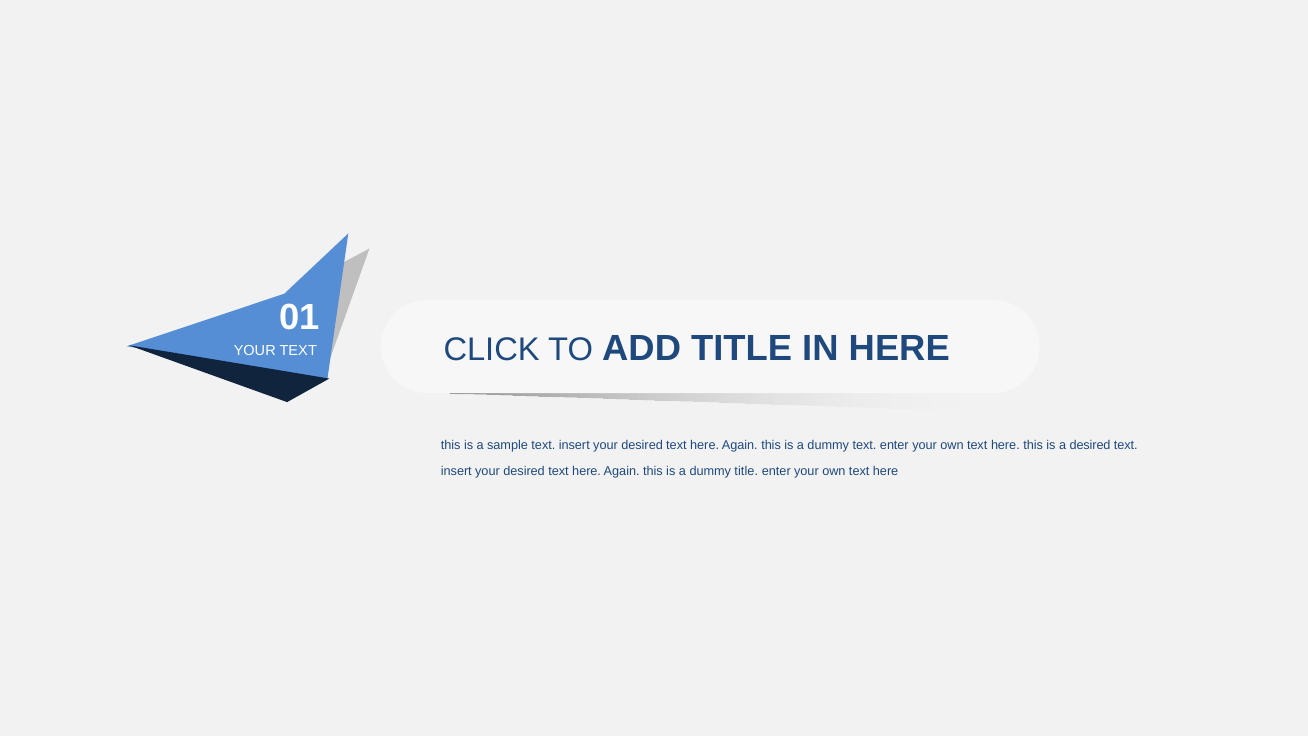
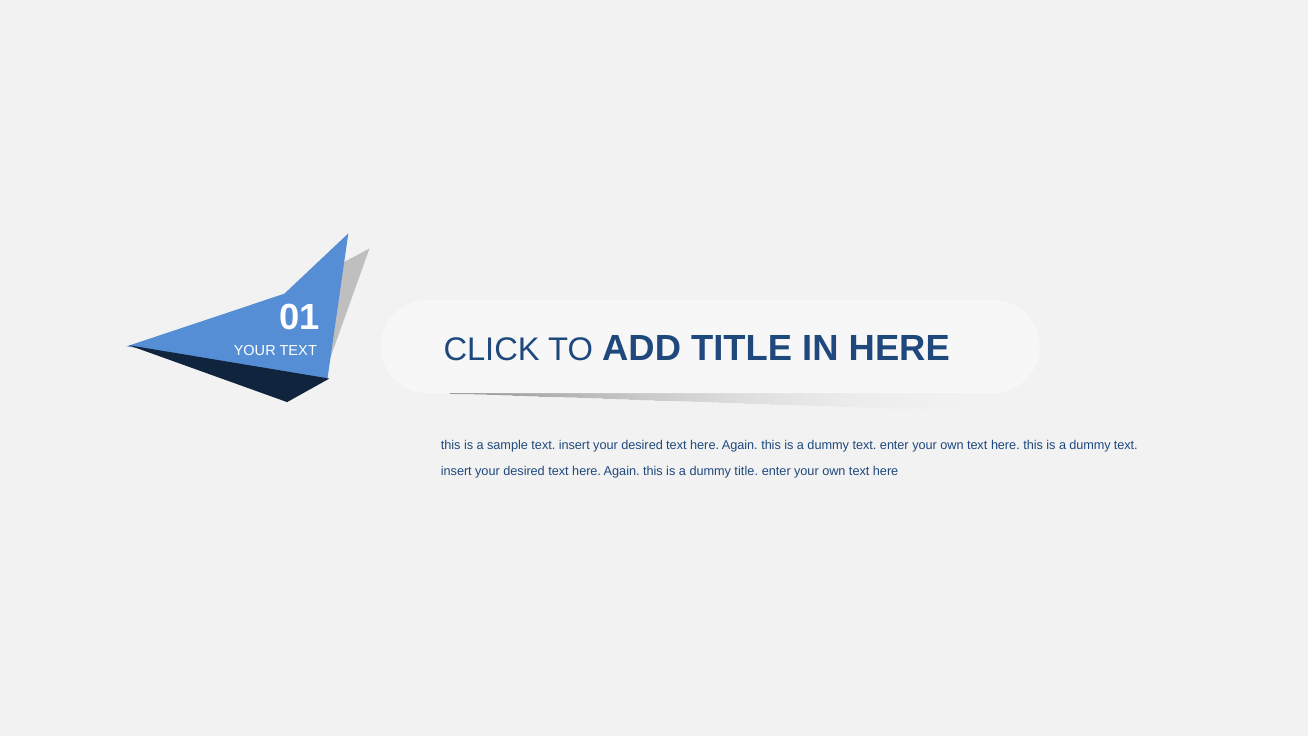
desired: desired -> dummy (1090, 445)
